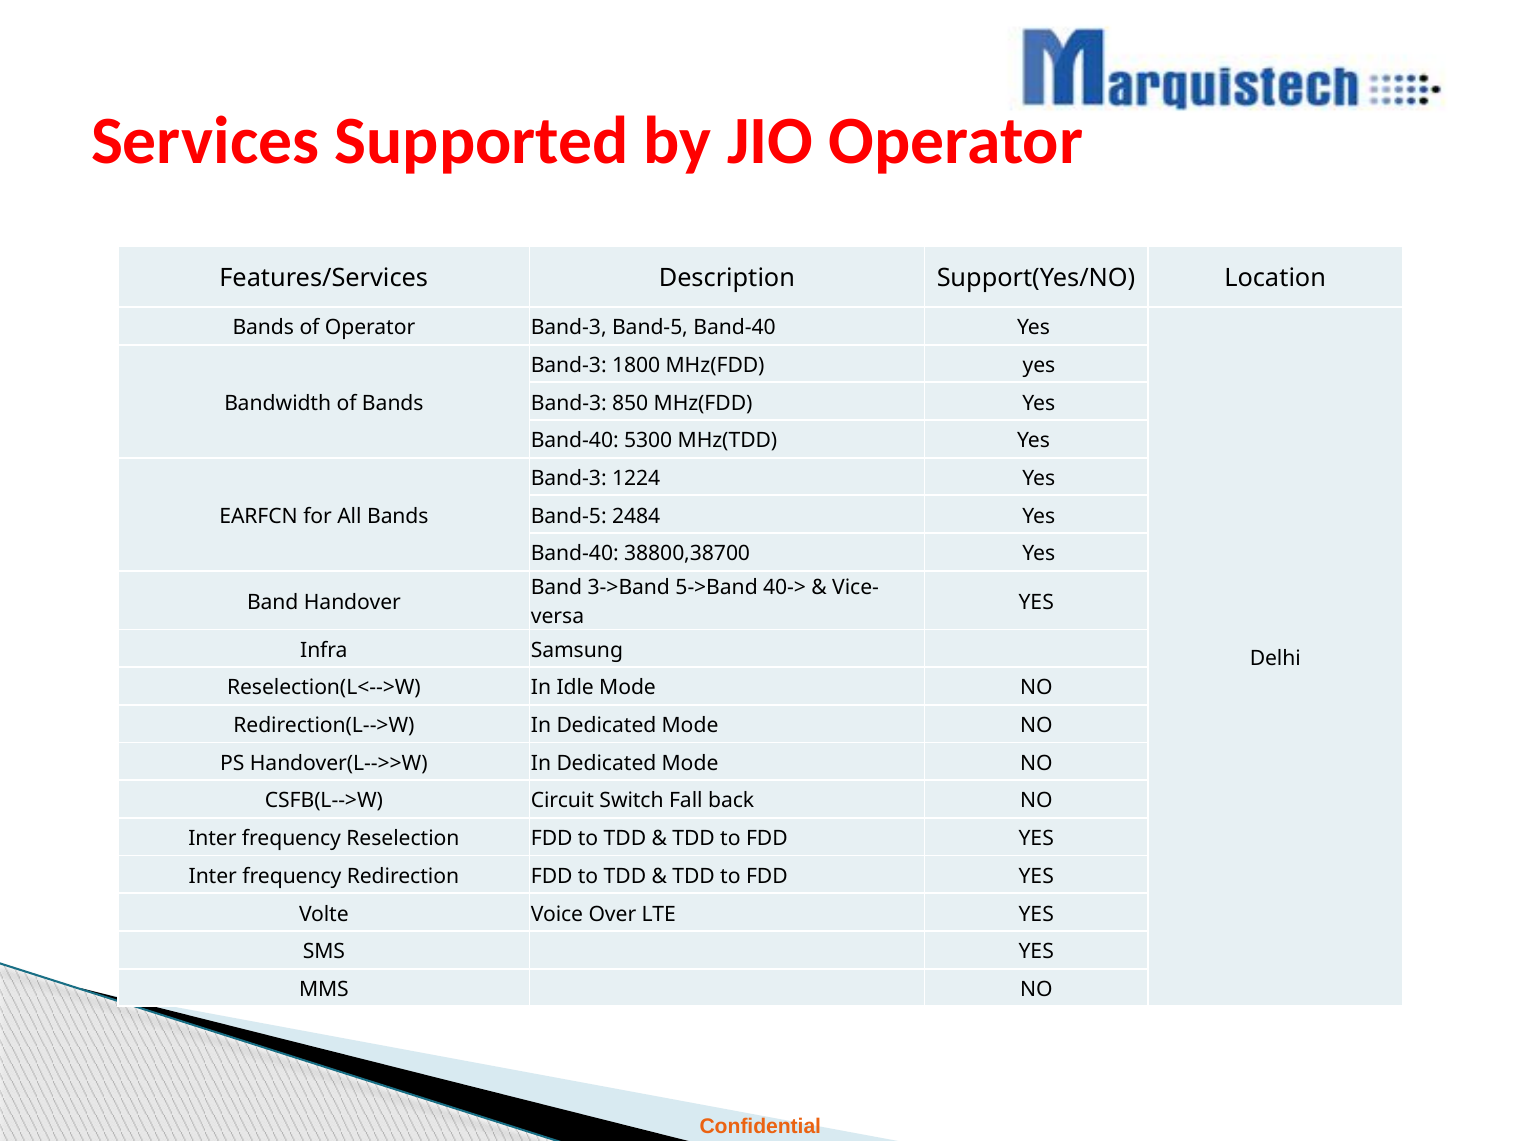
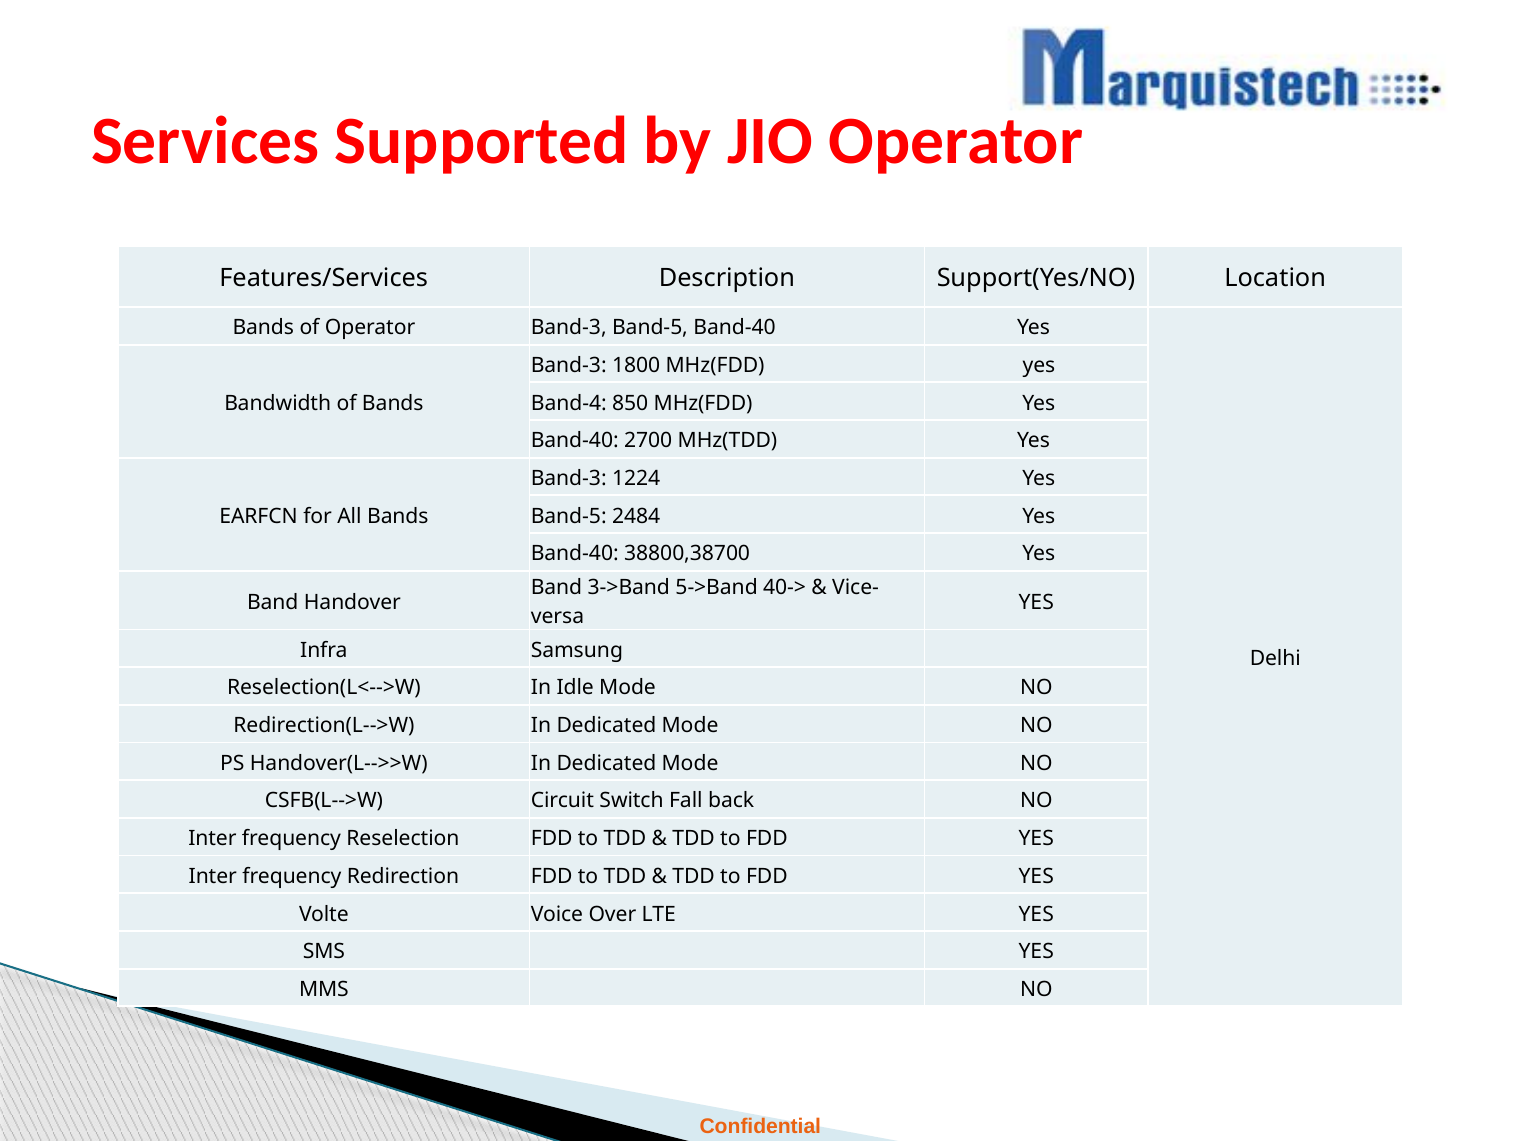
Band-3: Band-3 -> Band-4 (569, 403)
5300: 5300 -> 2700 (648, 441)
